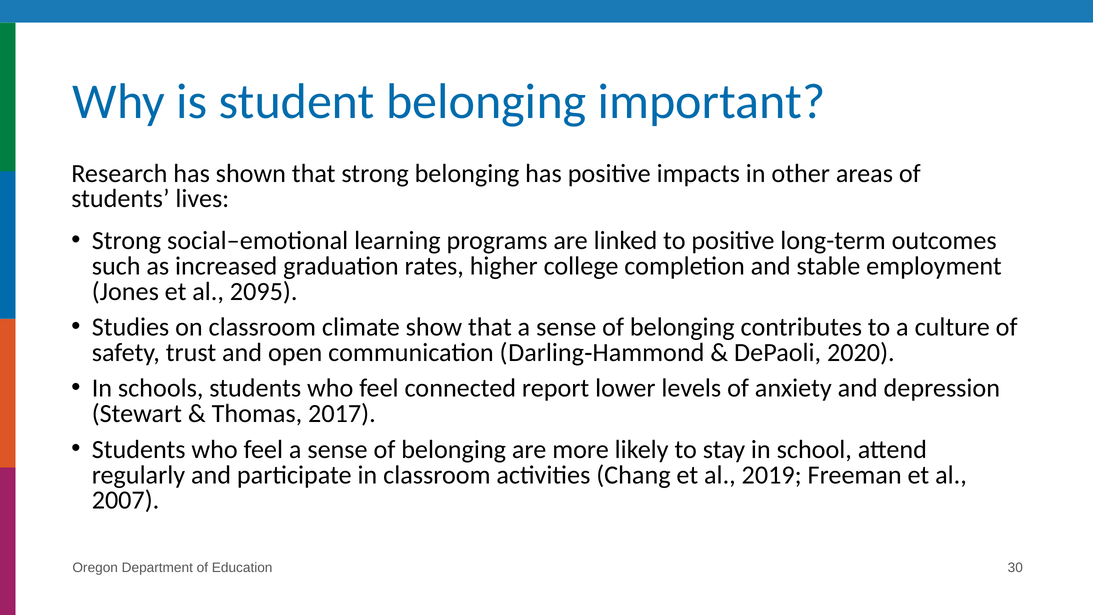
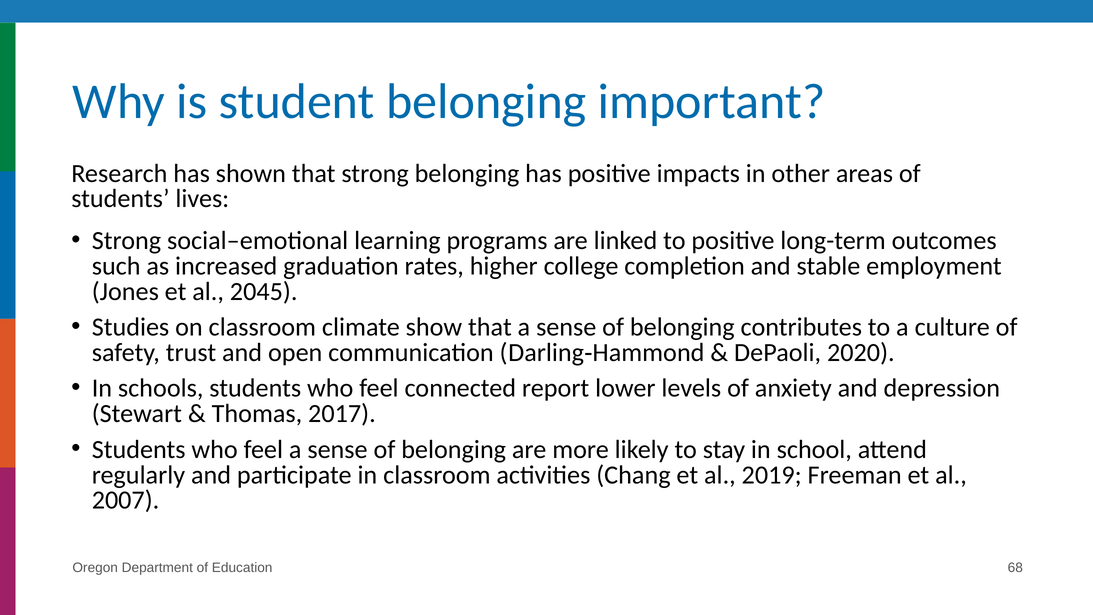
2095: 2095 -> 2045 (264, 291)
30: 30 -> 68 (1015, 568)
